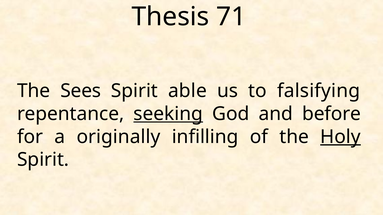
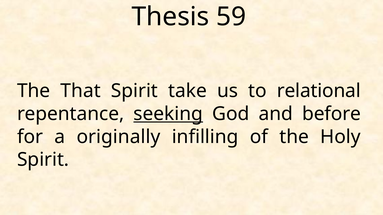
71: 71 -> 59 (231, 17)
Sees: Sees -> That (81, 91)
able: able -> take (187, 91)
falsifying: falsifying -> relational (319, 91)
Holy underline: present -> none (340, 137)
